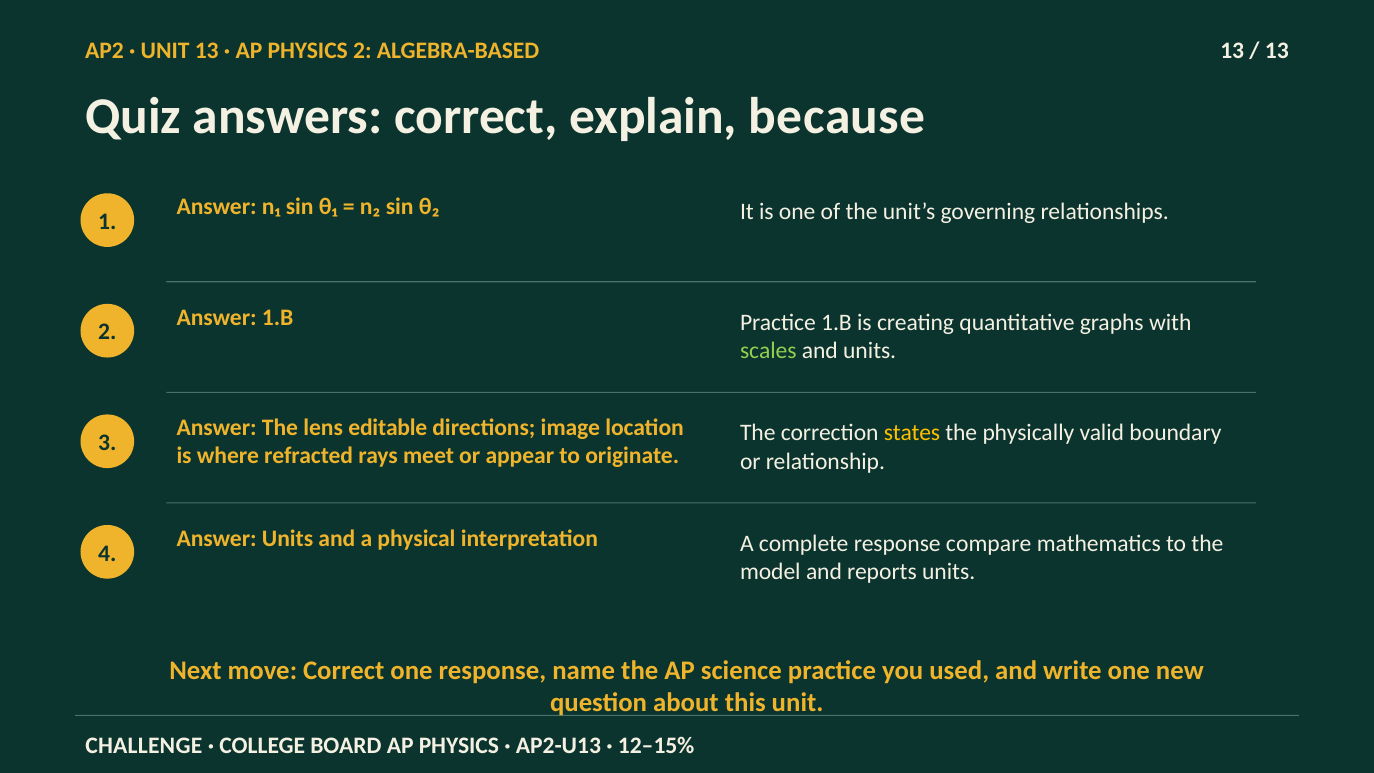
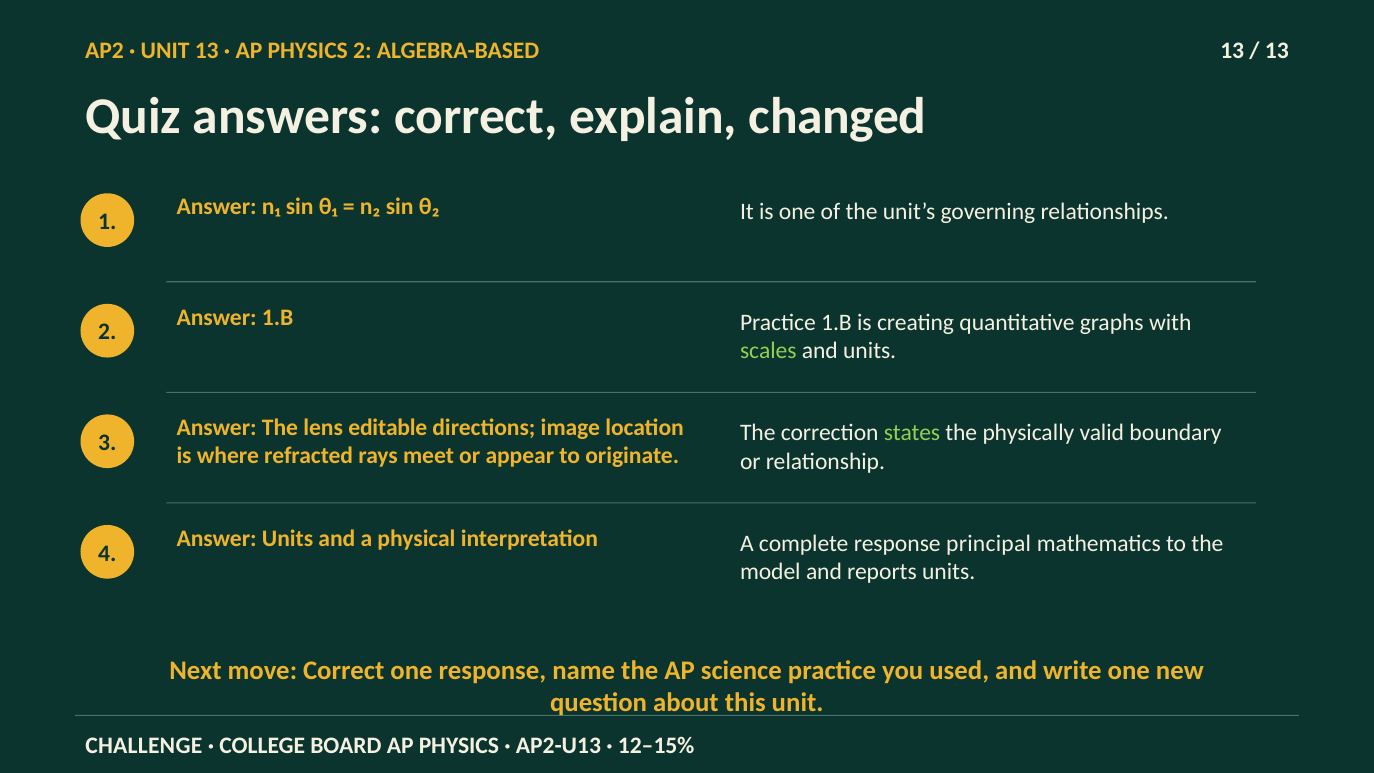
because: because -> changed (838, 117)
states colour: yellow -> light green (912, 433)
compare: compare -> principal (989, 544)
